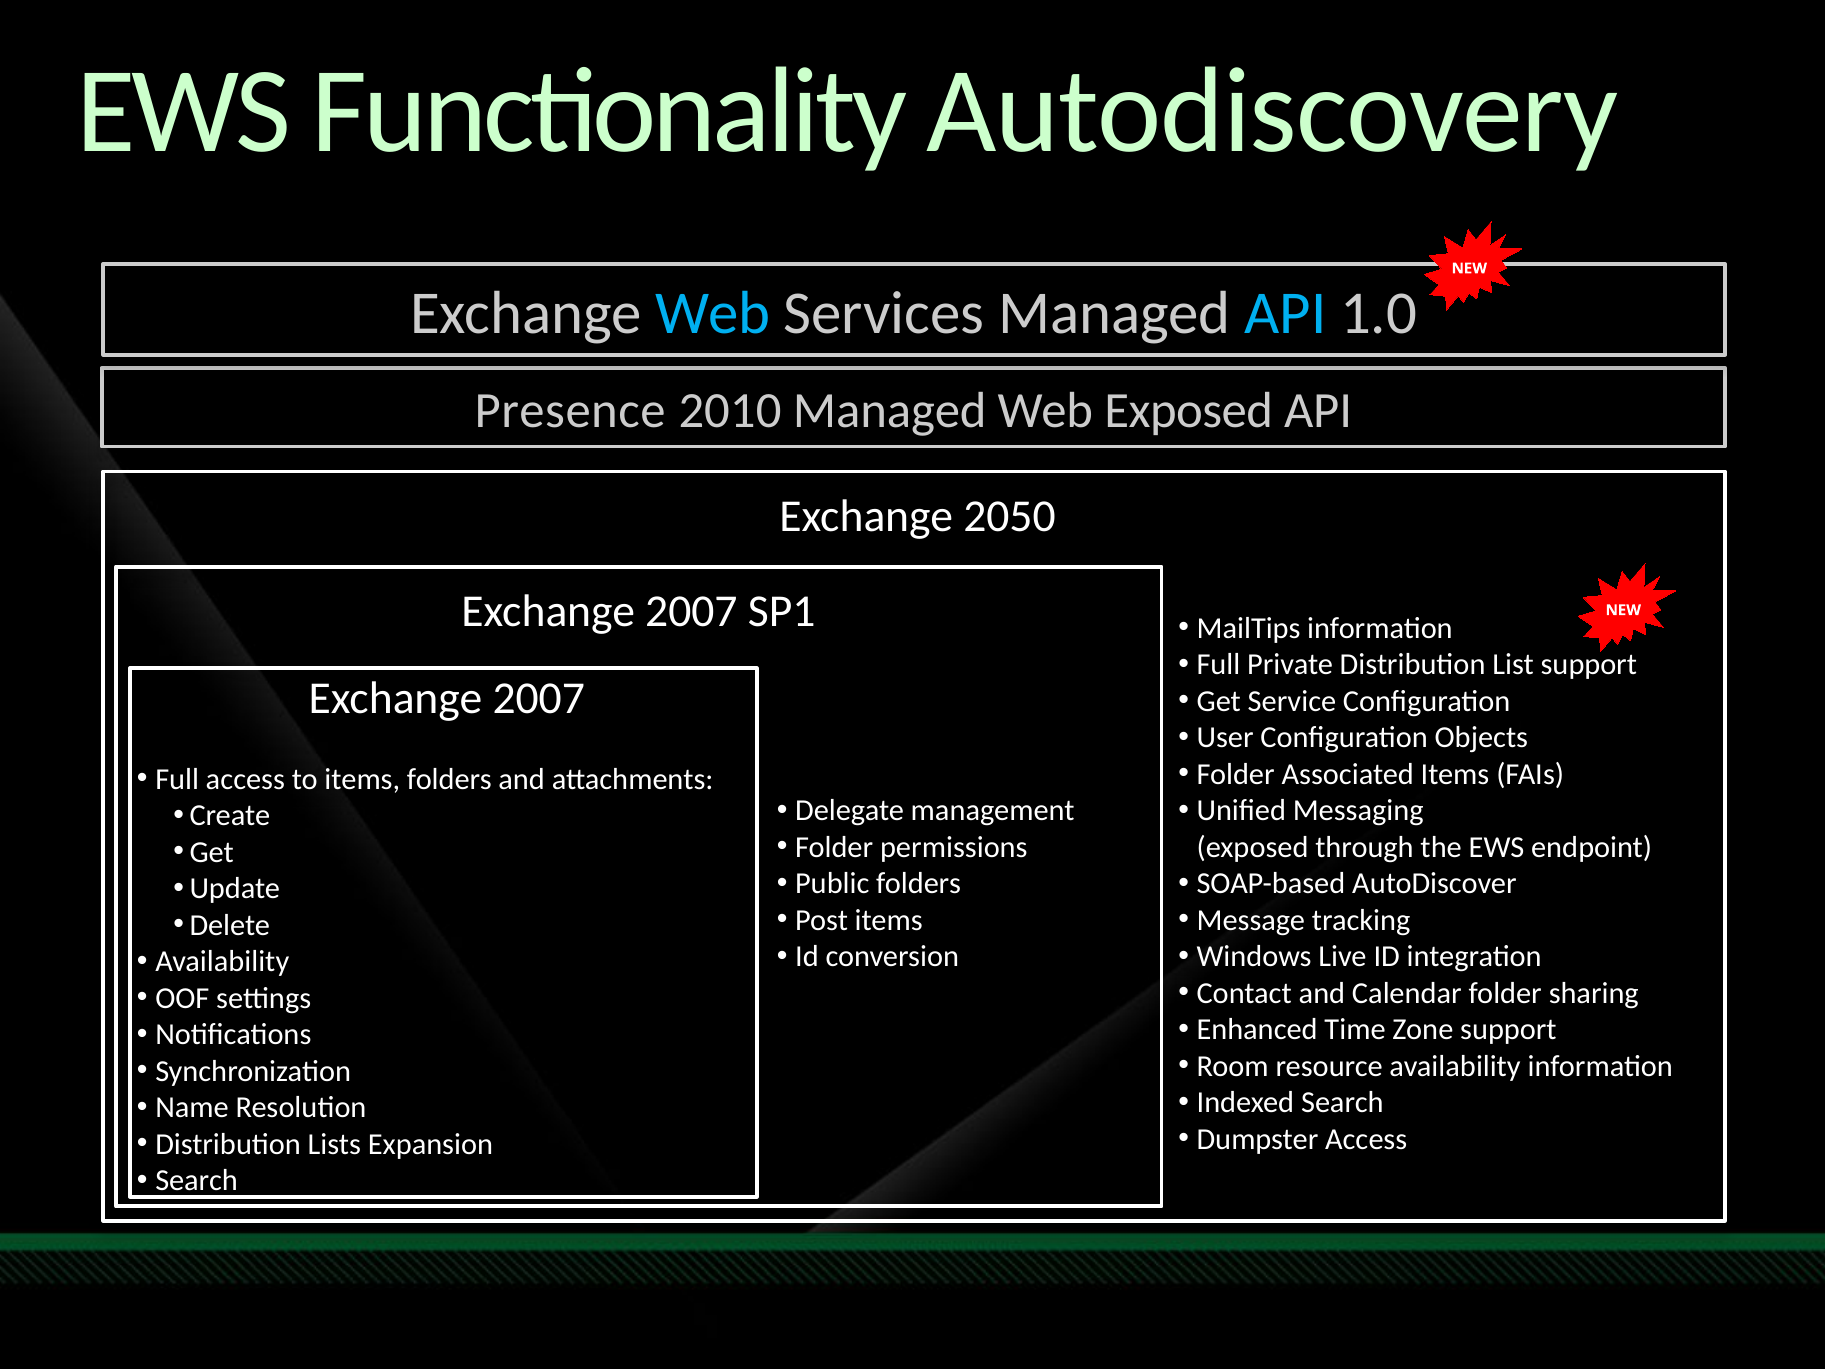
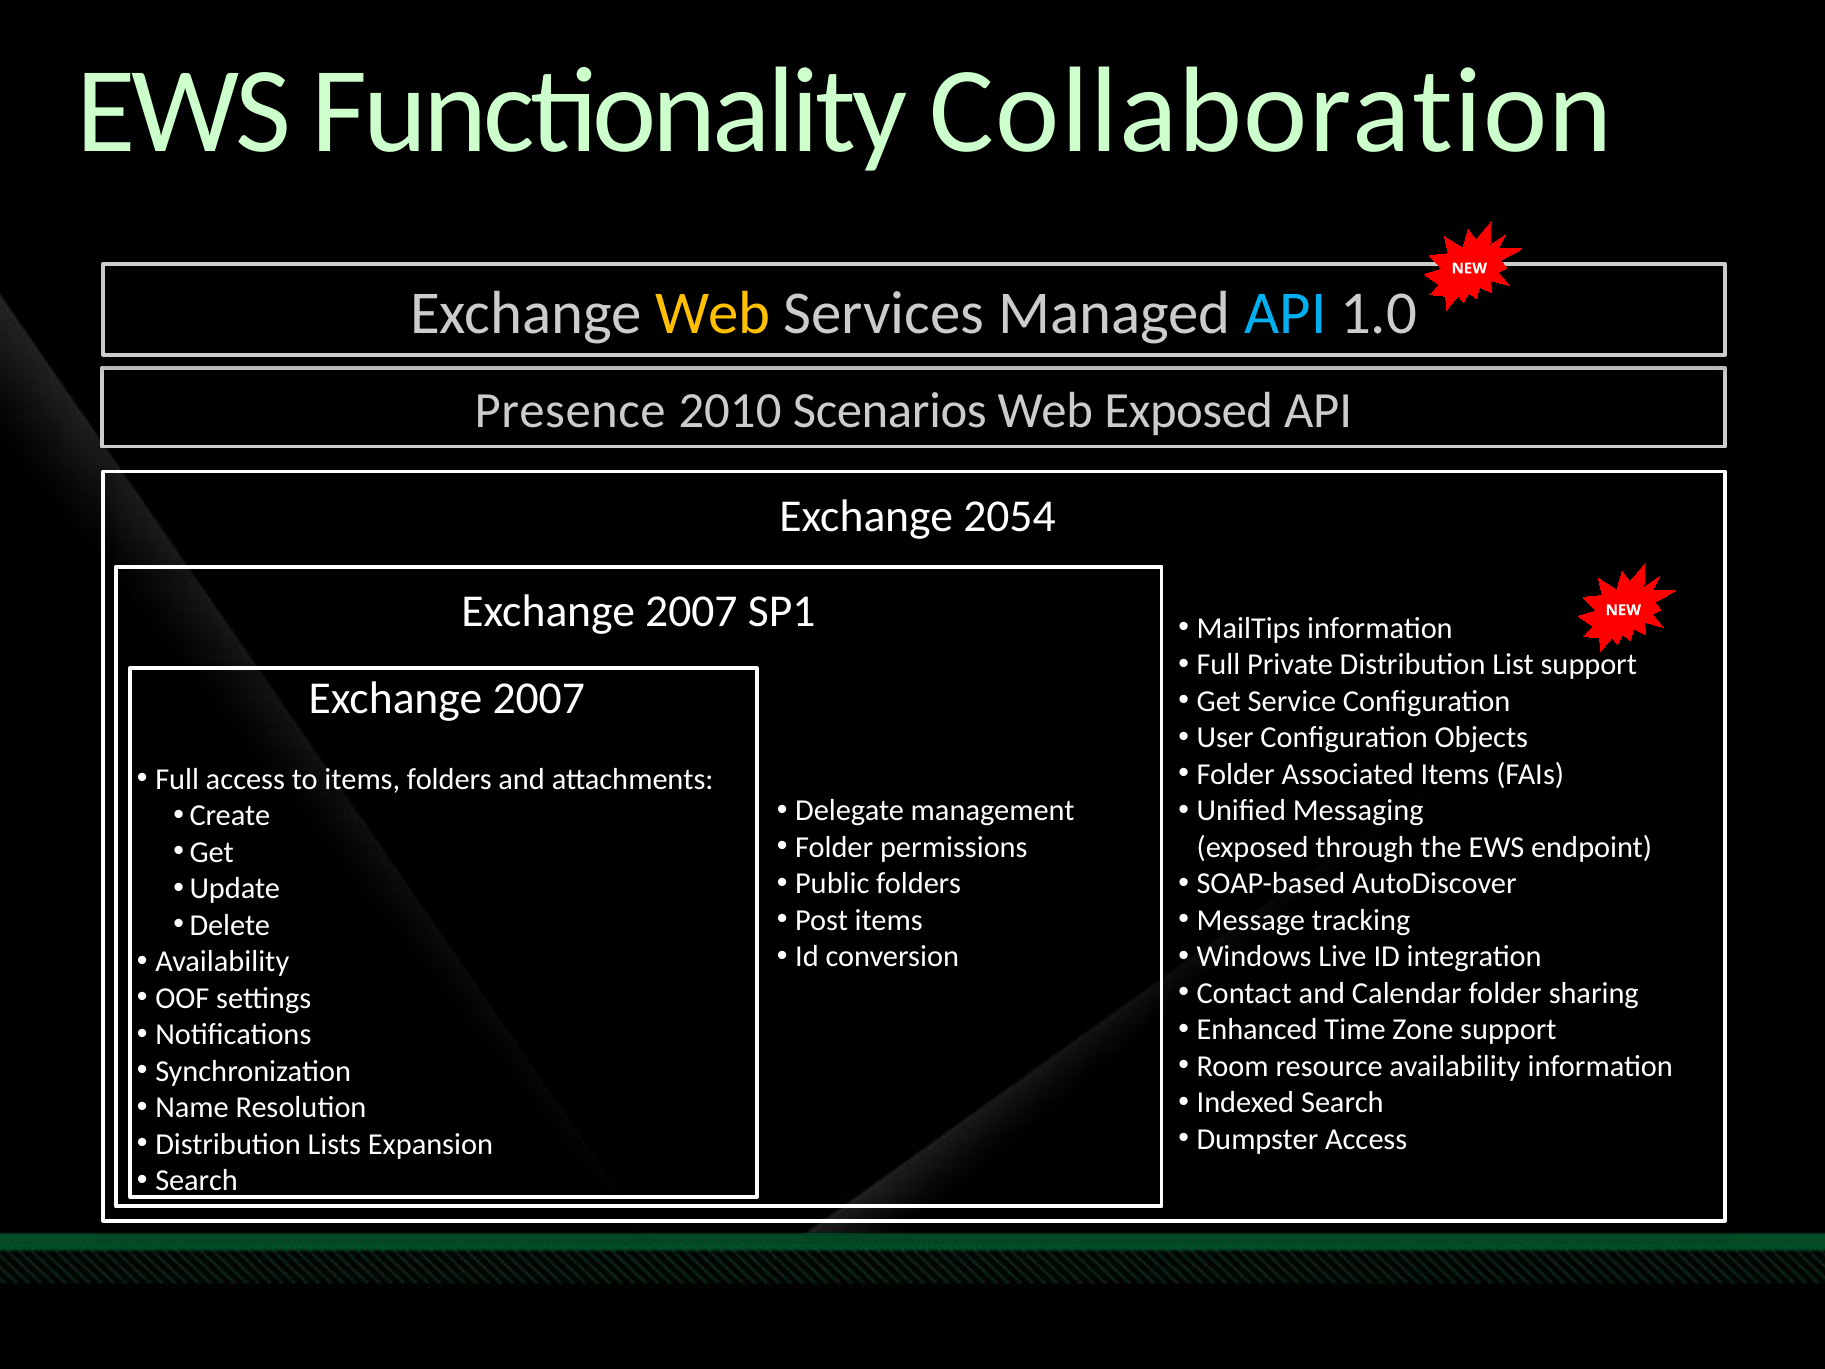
Autodiscovery: Autodiscovery -> Collaboration (1271, 111)
Web colour: light blue -> yellow (713, 314)
2010 Managed: Managed -> Scenarios (890, 411)
2050: 2050 -> 2054 (1009, 516)
